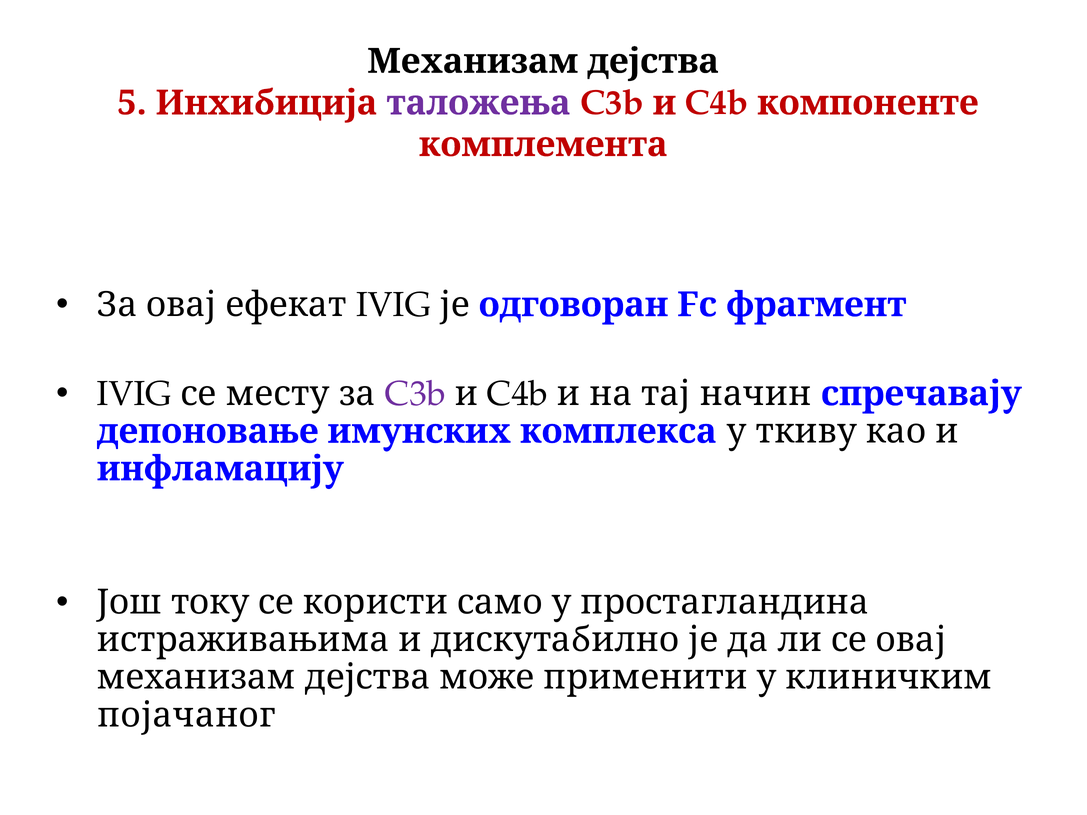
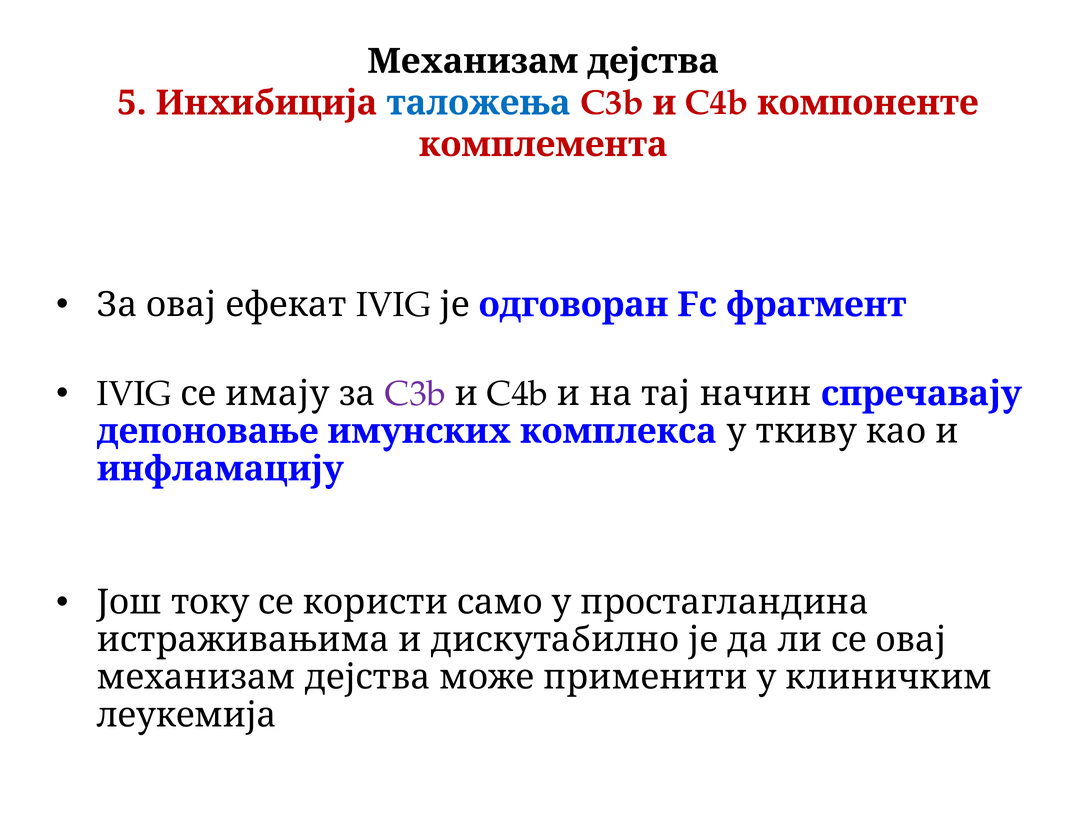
таложења colour: purple -> blue (479, 103)
месту: месту -> имају (278, 394)
појачаног: појачаног -> леукемија (187, 715)
